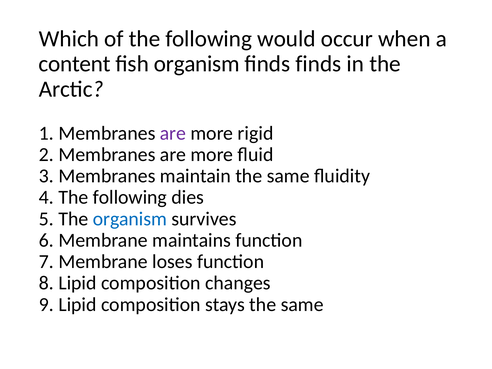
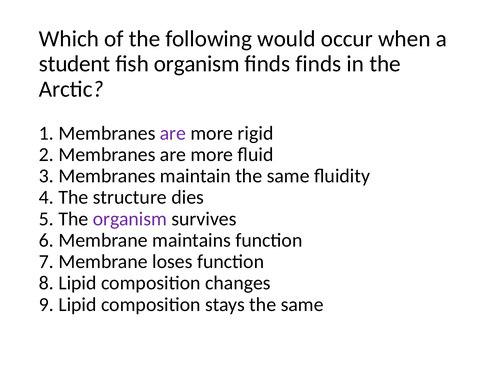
content: content -> student (75, 64)
4 The following: following -> structure (130, 197)
organism colour: blue -> purple (130, 219)
